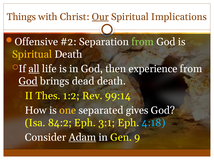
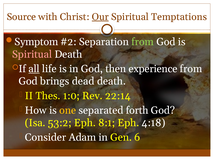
Things: Things -> Source (21, 17)
Implications: Implications -> Temptations (179, 17)
Offensive: Offensive -> Symptom (36, 42)
Spiritual colour: yellow -> pink (32, 54)
God underline: present -> none (28, 81)
1:2: 1:2 -> 1:0 (71, 96)
99:14: 99:14 -> 22:14 (118, 96)
gives: gives -> forth (137, 111)
84:2: 84:2 -> 53:2 (60, 123)
3:1: 3:1 -> 8:1 (107, 123)
4:18 colour: light blue -> white (153, 123)
Adam underline: present -> none (82, 138)
9: 9 -> 6 (137, 138)
